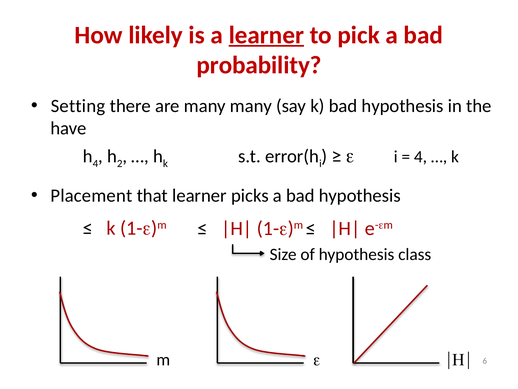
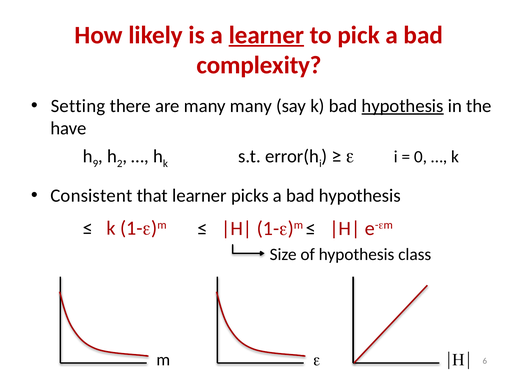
probability: probability -> complexity (259, 65)
hypothesis underline: none -> present (403, 106)
h 4: 4 -> 9 (95, 163)
4: 4 -> 0 (421, 157)
Placement: Placement -> Consistent (91, 196)
